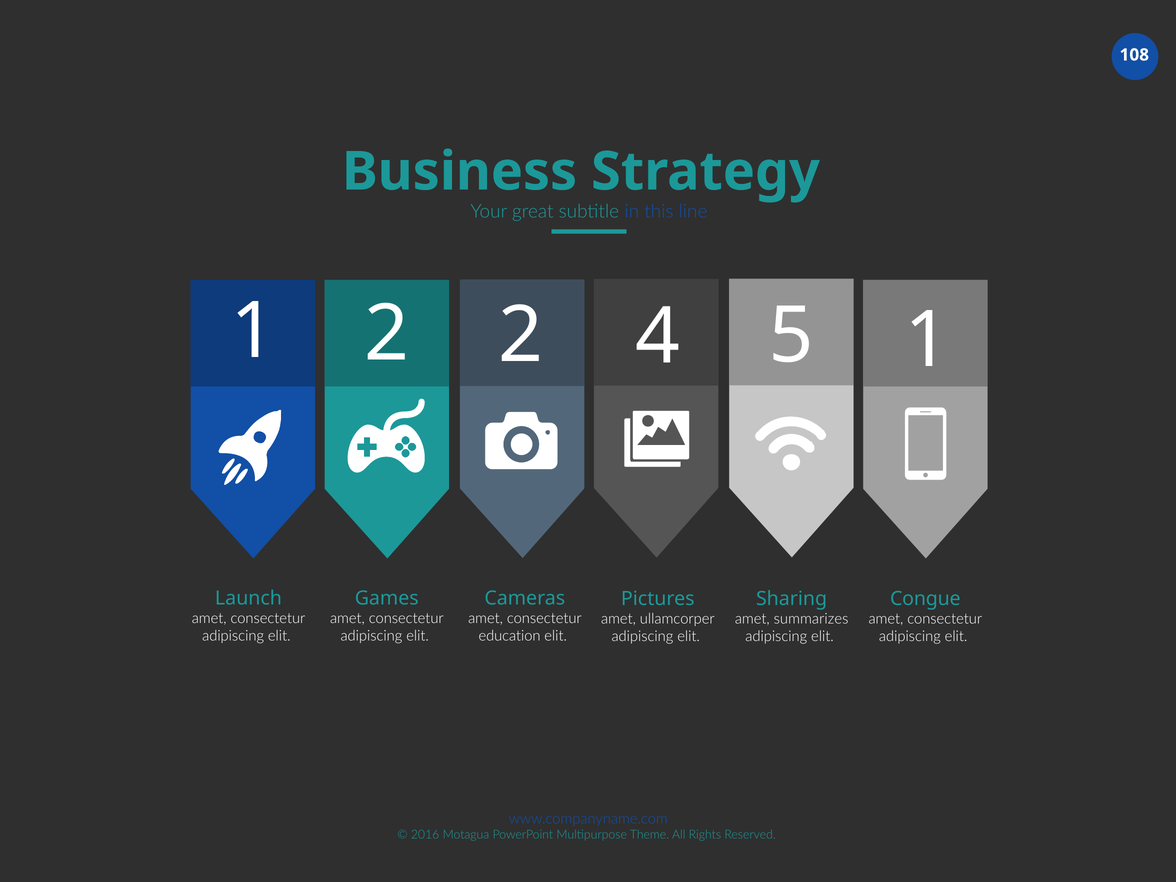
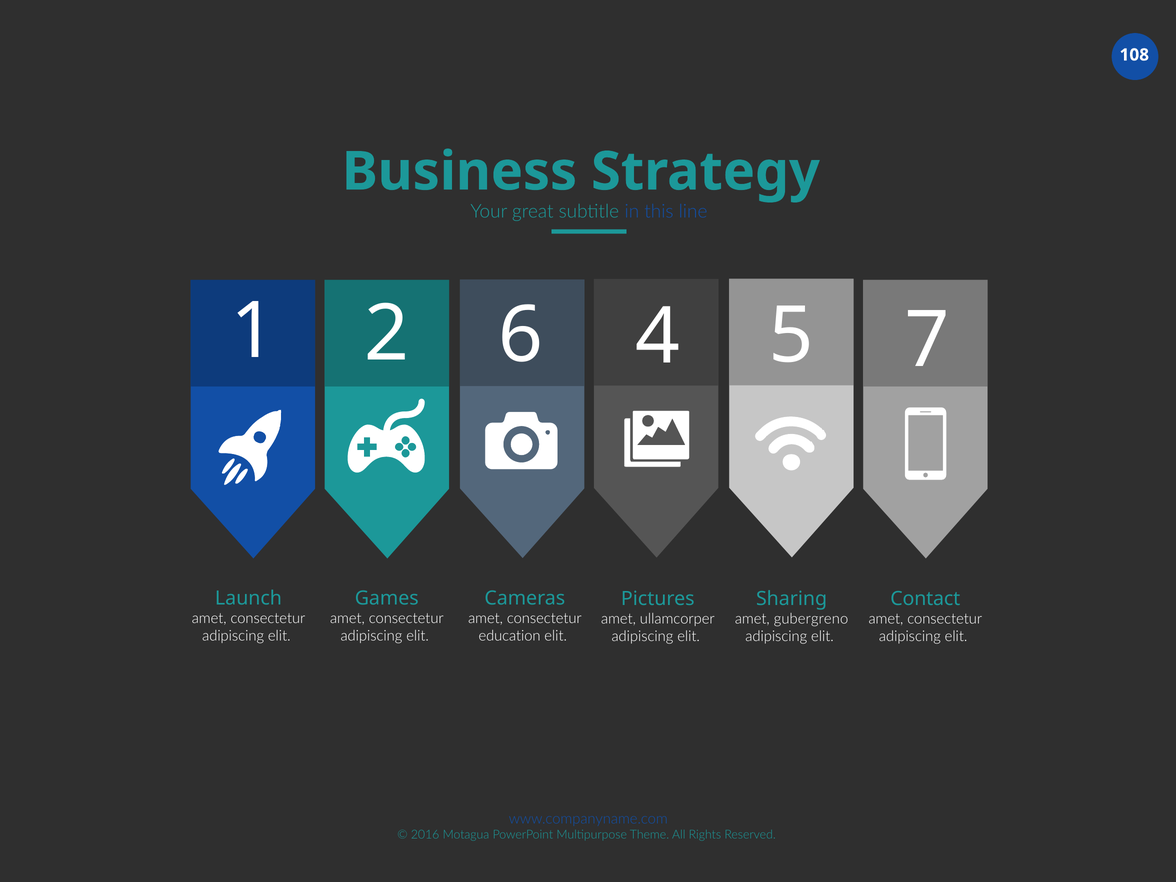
2 2: 2 -> 6 (521, 335)
5 1: 1 -> 7 (927, 341)
Congue: Congue -> Contact (925, 599)
summarizes: summarizes -> gubergreno (811, 619)
